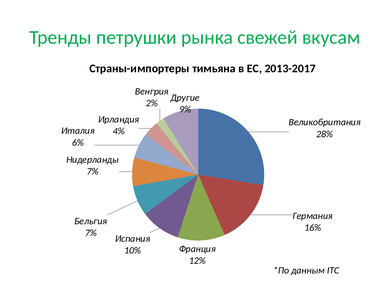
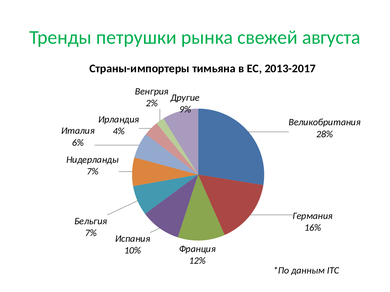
вкусам: вкусам -> августа (331, 37)
